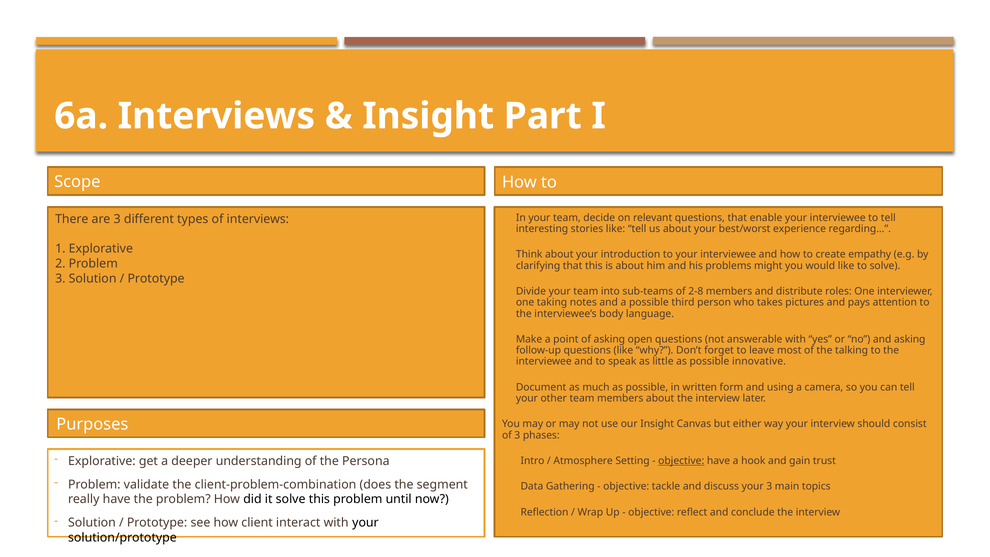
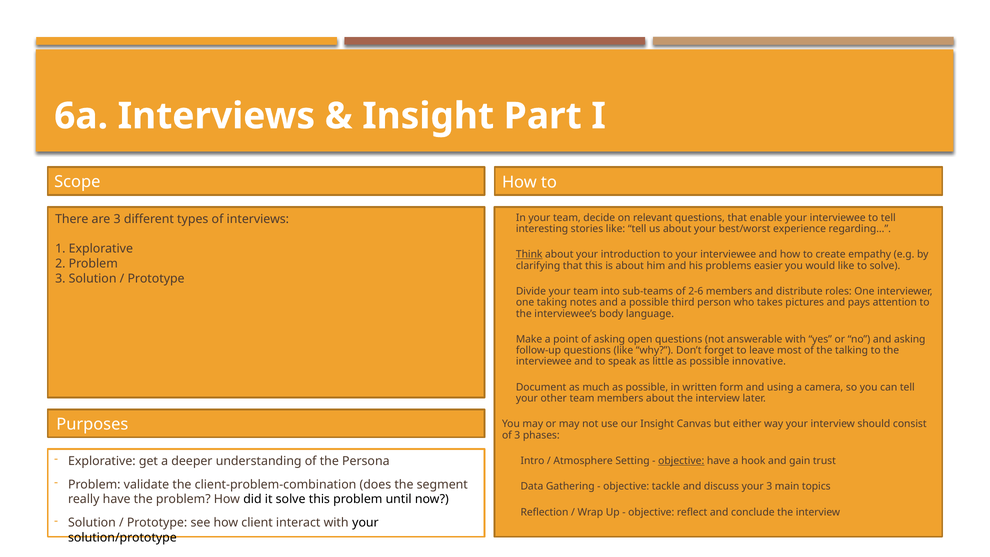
Think underline: none -> present (529, 254)
might: might -> easier (768, 266)
2-8: 2-8 -> 2-6 (696, 291)
